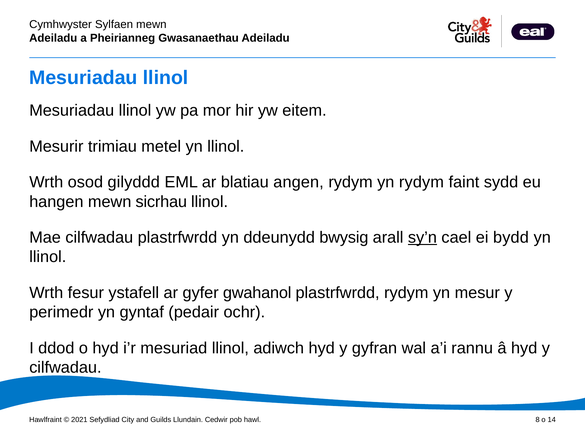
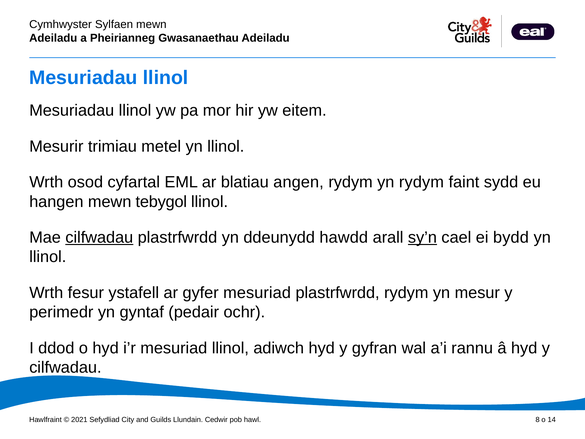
gilyddd: gilyddd -> cyfartal (134, 182)
sicrhau: sicrhau -> tebygol (161, 202)
cilfwadau underline: none -> present (99, 237)
bwysig: bwysig -> hawdd (344, 237)
gyfer gwahanol: gwahanol -> mesuriad (257, 293)
